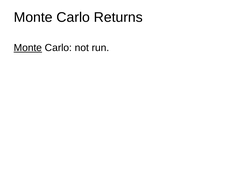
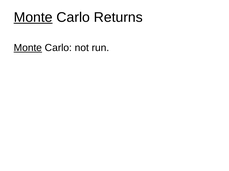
Monte underline: none -> present (33, 17)
